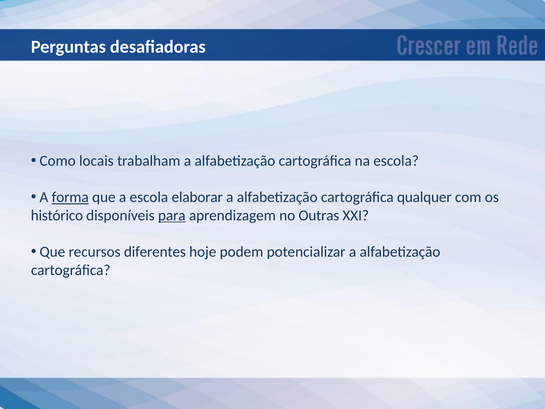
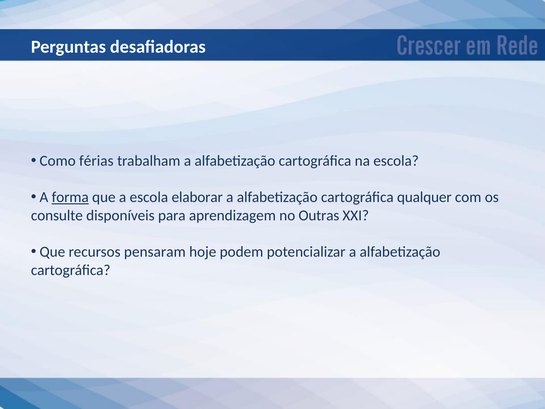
locais: locais -> férias (96, 161)
histórico: histórico -> consulte (57, 215)
para underline: present -> none (172, 215)
diferentes: diferentes -> pensaram (155, 252)
